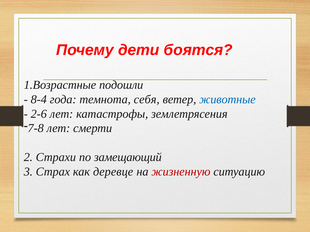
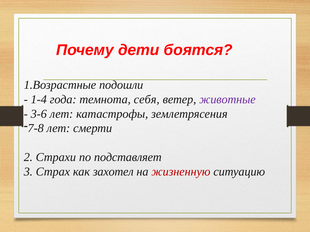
8-4: 8-4 -> 1-4 (39, 100)
животные colour: blue -> purple (227, 100)
2-6: 2-6 -> 3-6 (39, 114)
замещающий: замещающий -> подставляет (128, 157)
деревце: деревце -> захотел (113, 172)
